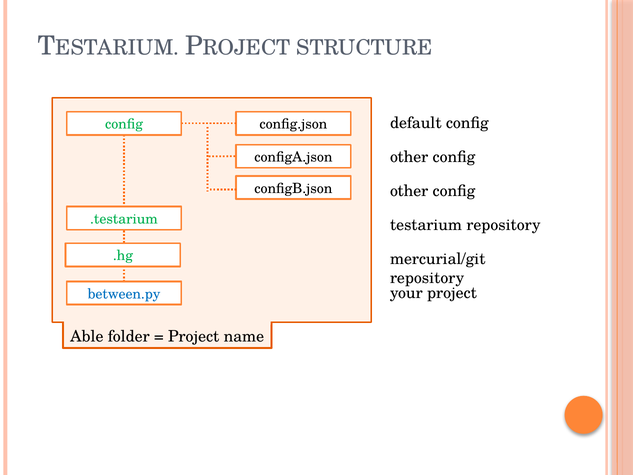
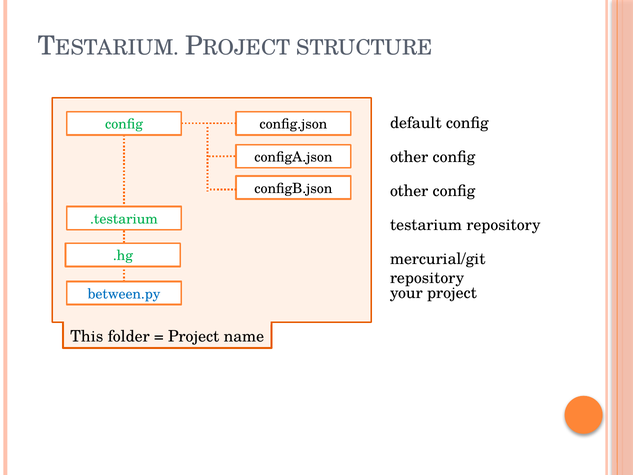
Able: Able -> This (87, 336)
